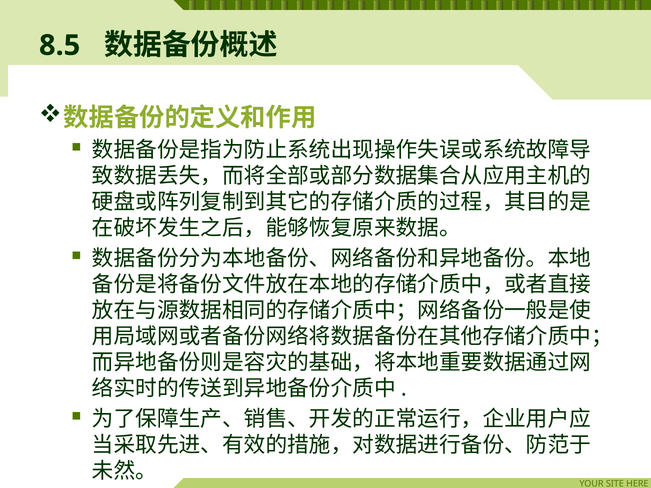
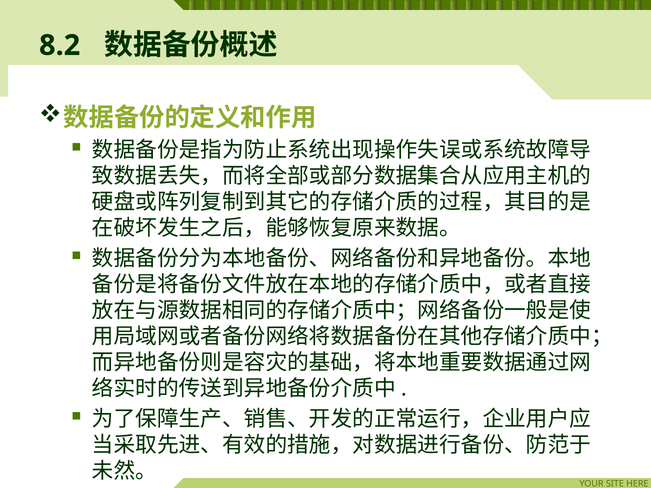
8.5: 8.5 -> 8.2 (60, 45)
